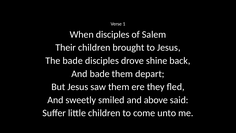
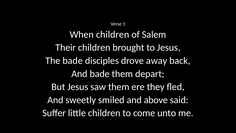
When disciples: disciples -> children (113, 34)
shine: shine -> away (157, 61)
